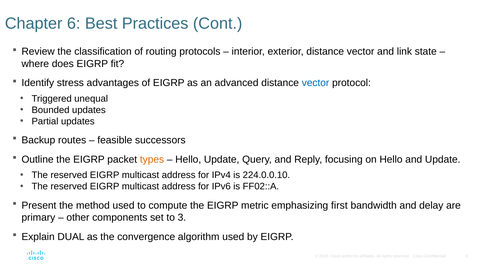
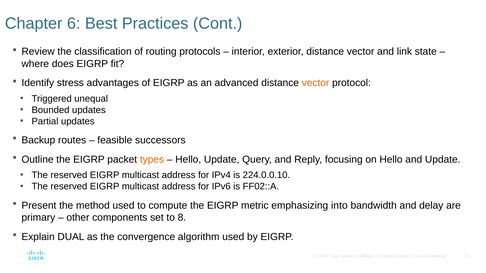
vector colour: blue -> orange (316, 83)
first: first -> into (339, 206)
to 3: 3 -> 8 (182, 218)
